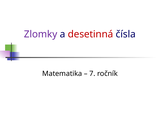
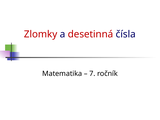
Zlomky colour: purple -> red (41, 34)
